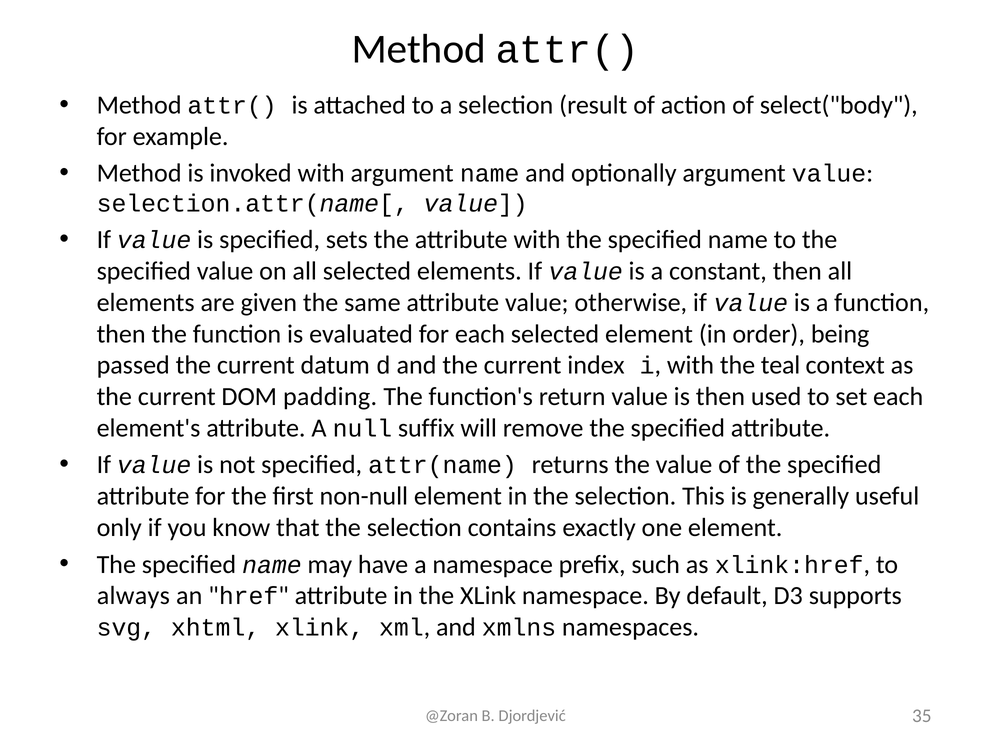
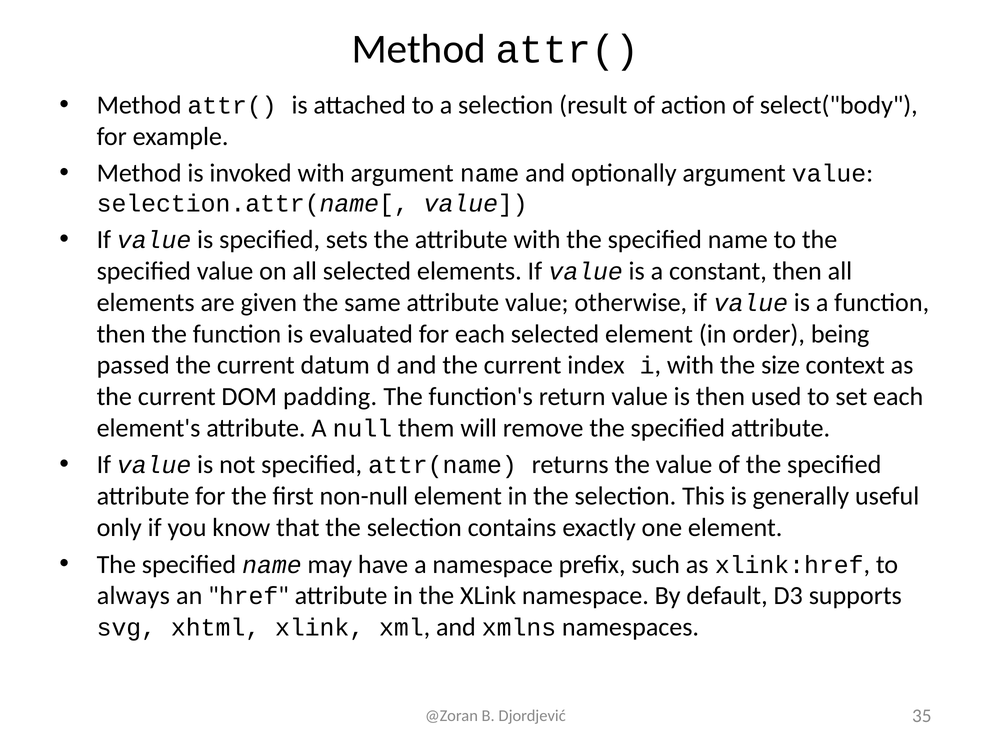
teal: teal -> size (781, 365)
suffix: suffix -> them (426, 428)
